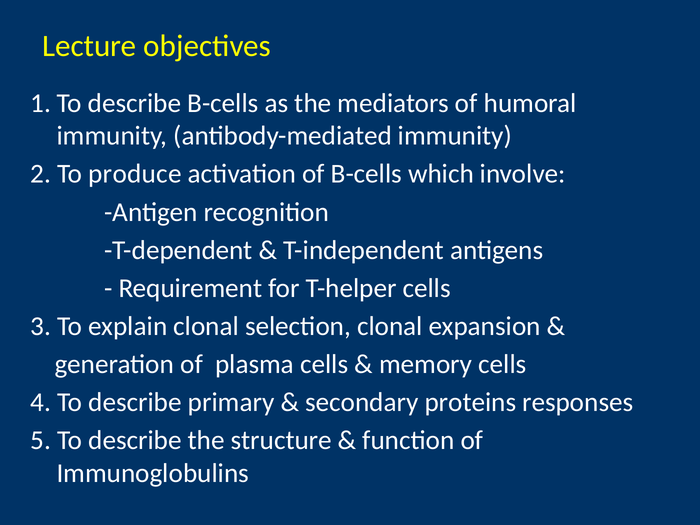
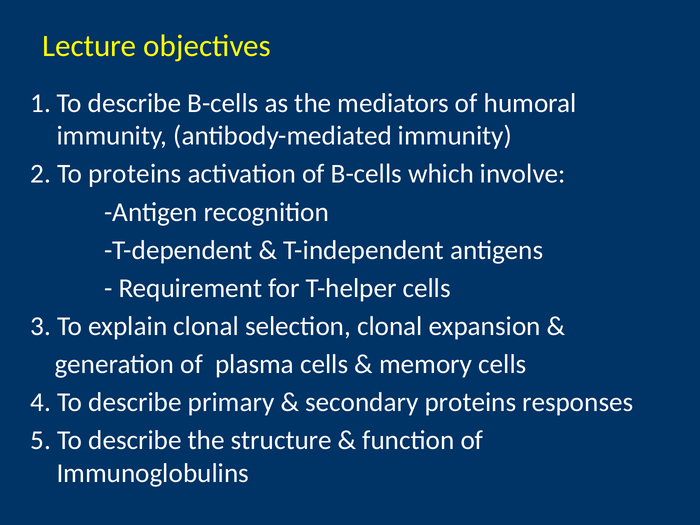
To produce: produce -> proteins (135, 174)
